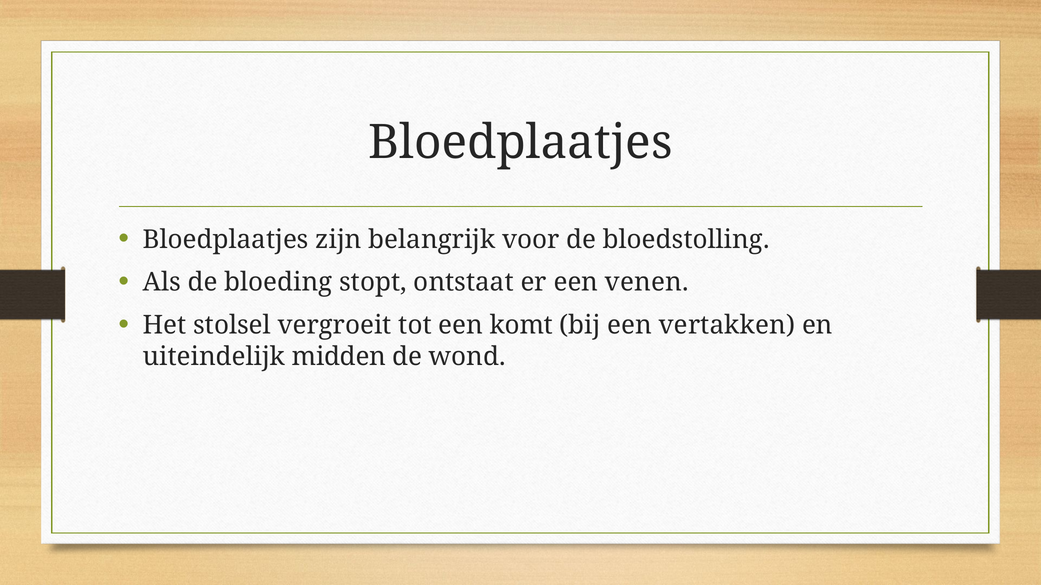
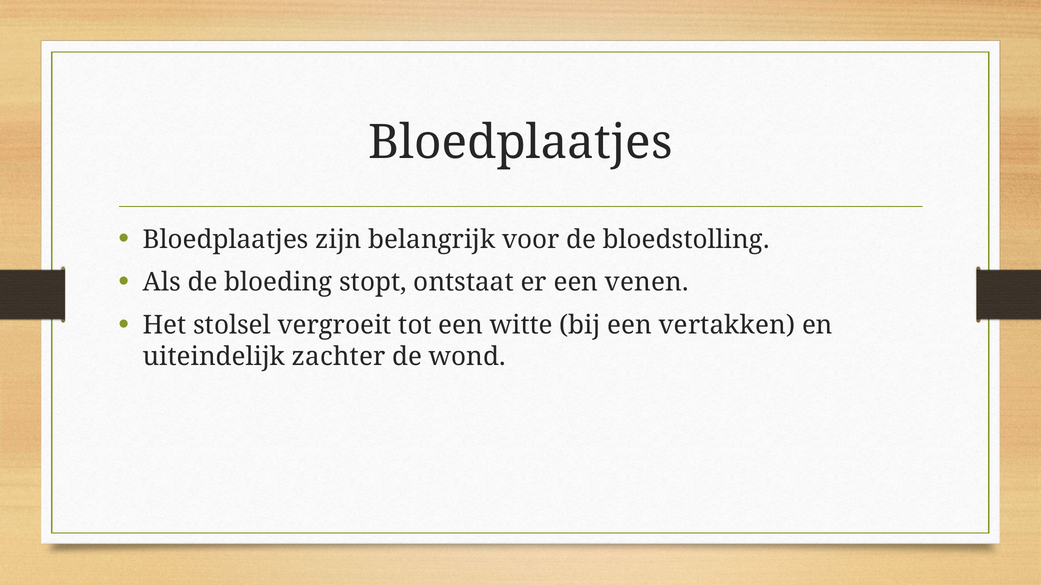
komt: komt -> witte (521, 326)
midden: midden -> zachter (339, 357)
